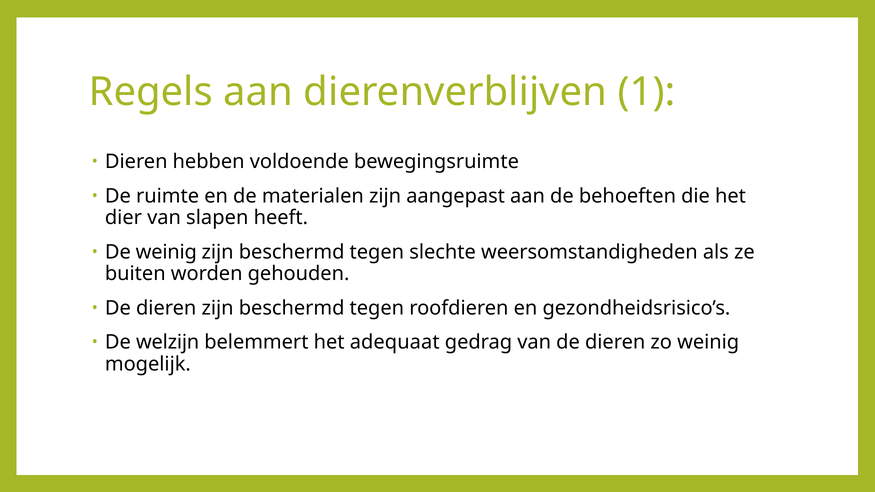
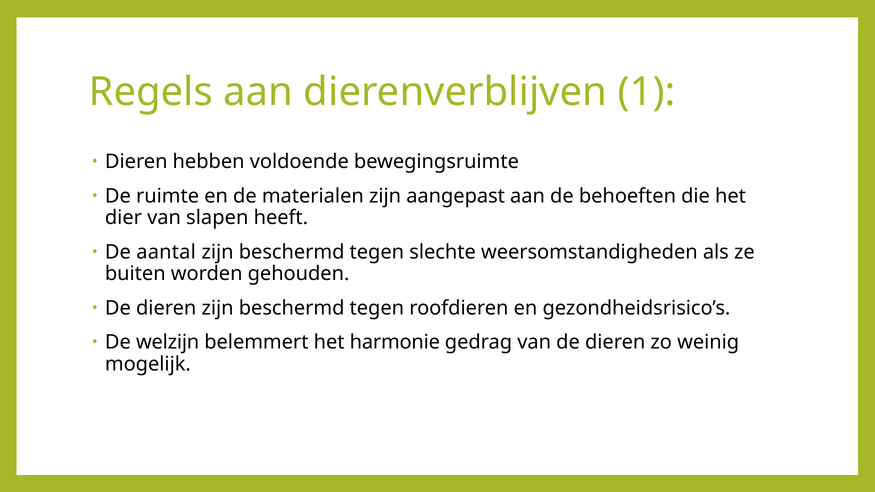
De weinig: weinig -> aantal (166, 252)
adequaat: adequaat -> harmonie (395, 342)
